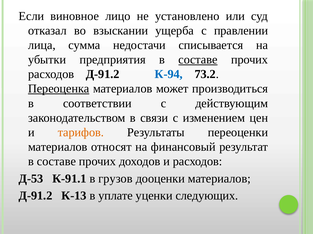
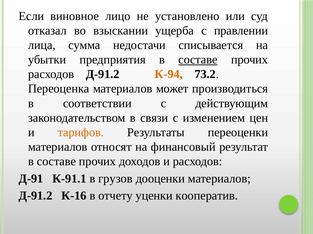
К-94 colour: blue -> orange (169, 74)
Переоценка underline: present -> none (59, 89)
Д-53: Д-53 -> Д-91 (31, 179)
К-13: К-13 -> К-16 (74, 196)
уплате: уплате -> отчету (115, 196)
следующих: следующих -> кооператив (207, 196)
